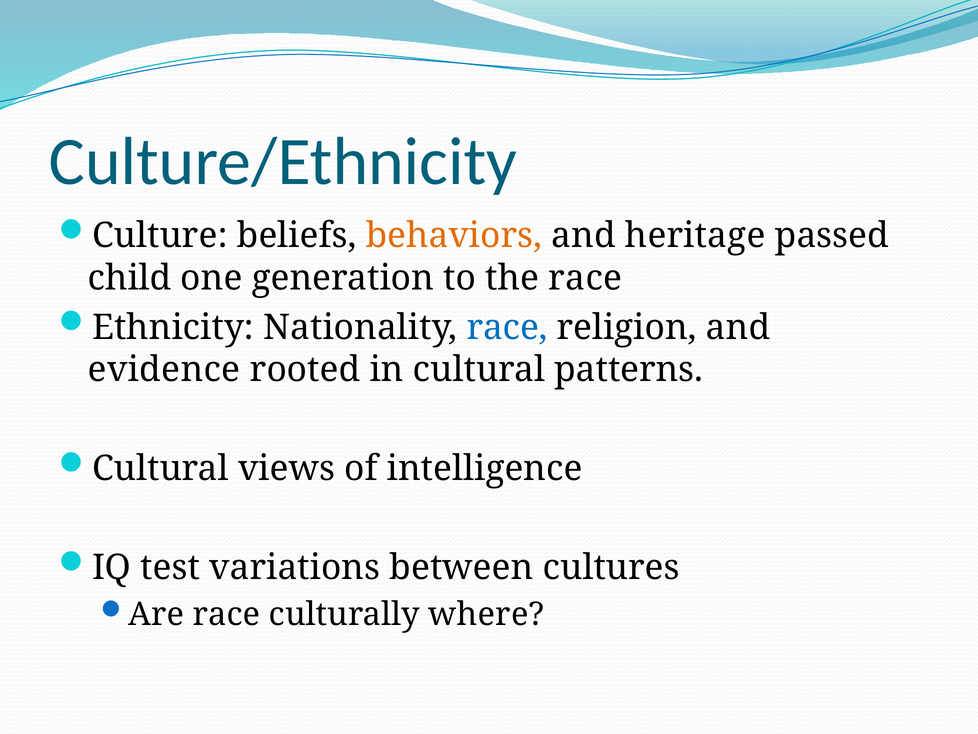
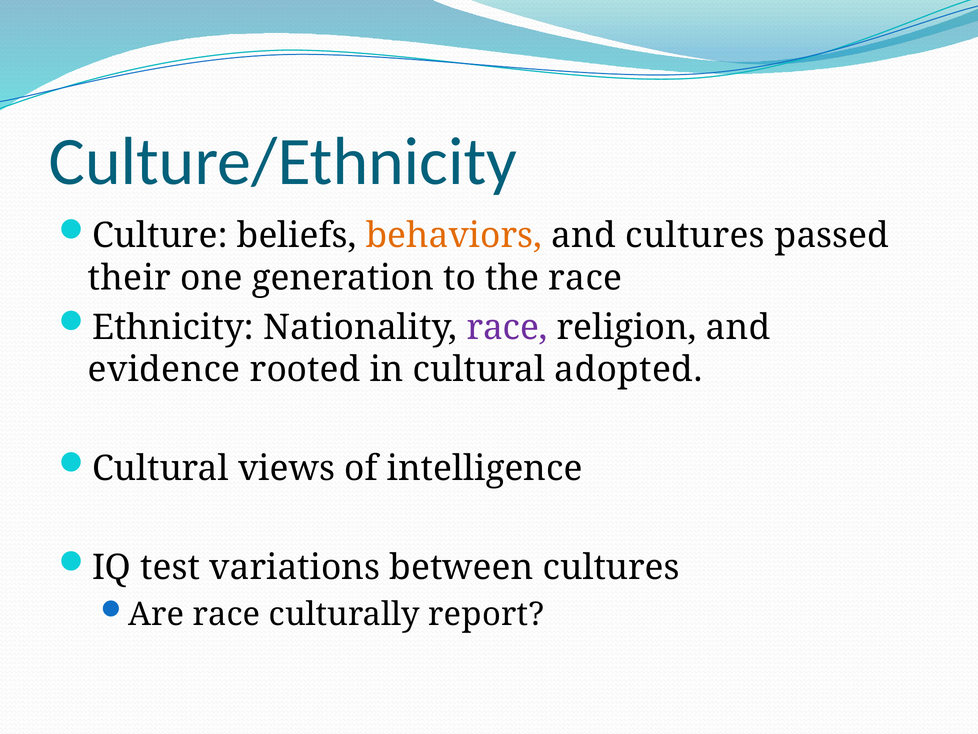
and heritage: heritage -> cultures (695, 235)
child: child -> their (129, 278)
race colour: blue -> purple (507, 327)
patterns: patterns -> adopted (628, 370)
where: where -> report (486, 614)
